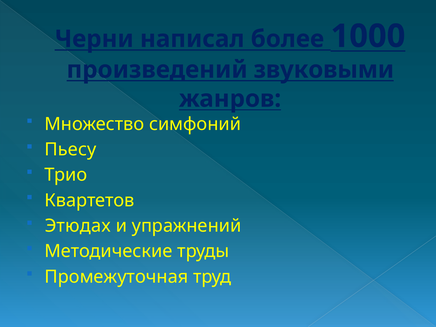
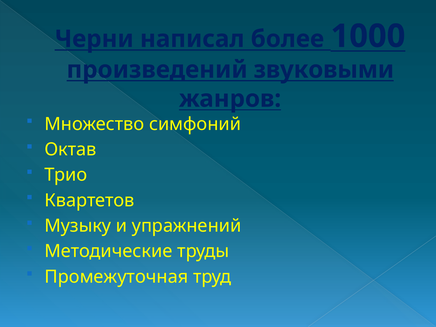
Пьесу: Пьесу -> Октав (70, 150)
Этюдах: Этюдах -> Музыку (78, 226)
